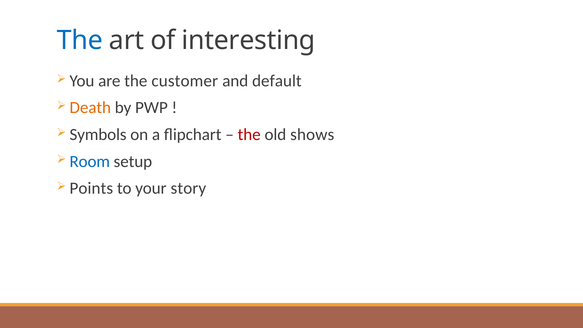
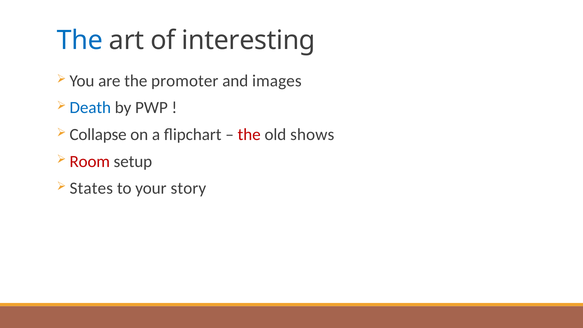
customer: customer -> promoter (185, 81)
default: default -> images (277, 81)
Death colour: orange -> blue (90, 108)
Symbols: Symbols -> Collapse (98, 135)
Room colour: blue -> red (90, 161)
Points: Points -> States (91, 188)
